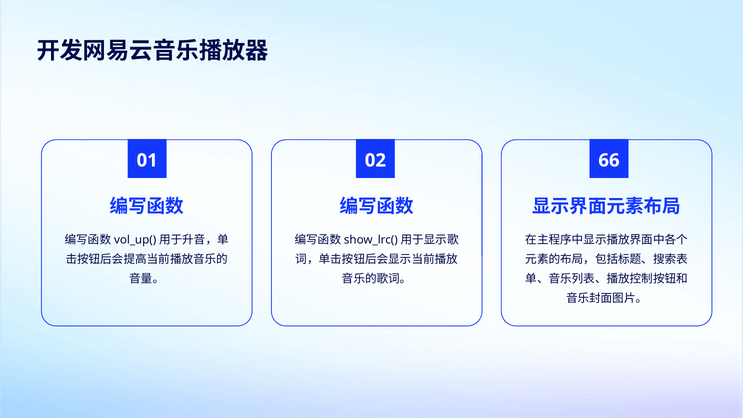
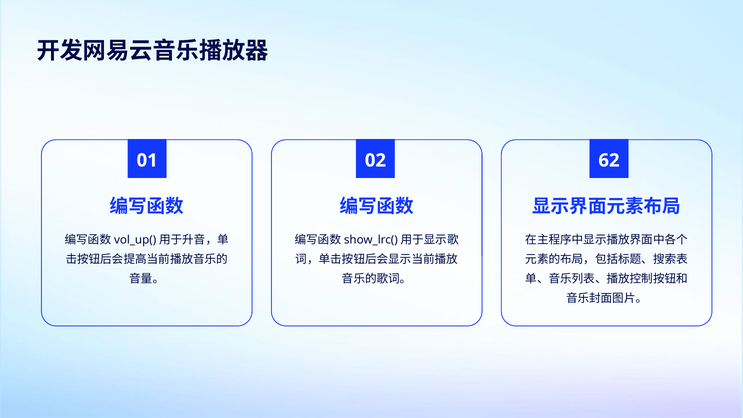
66: 66 -> 62 (609, 160)
